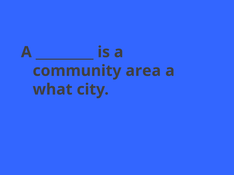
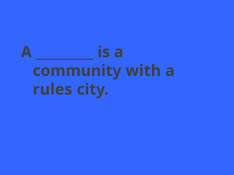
area: area -> with (143, 71)
what: what -> rules (53, 90)
